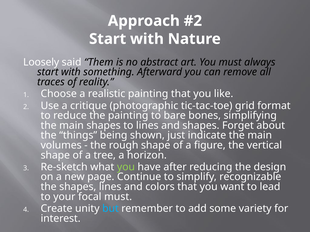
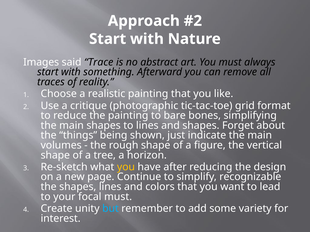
Loosely: Loosely -> Images (41, 62)
Them: Them -> Trace (99, 62)
you colour: light green -> yellow (126, 167)
